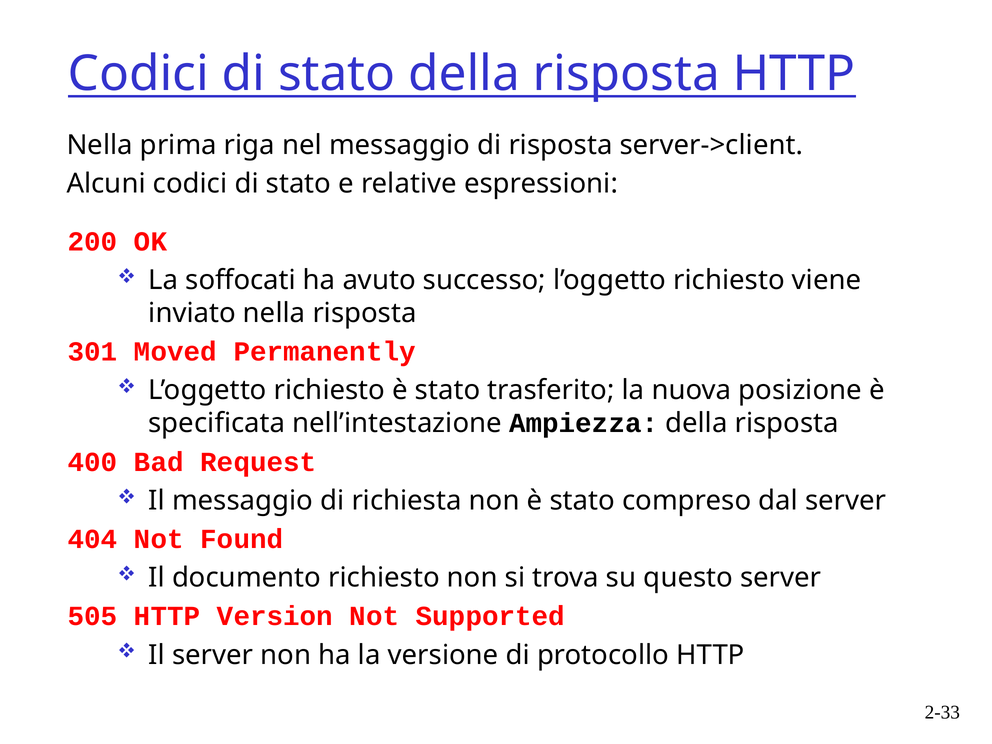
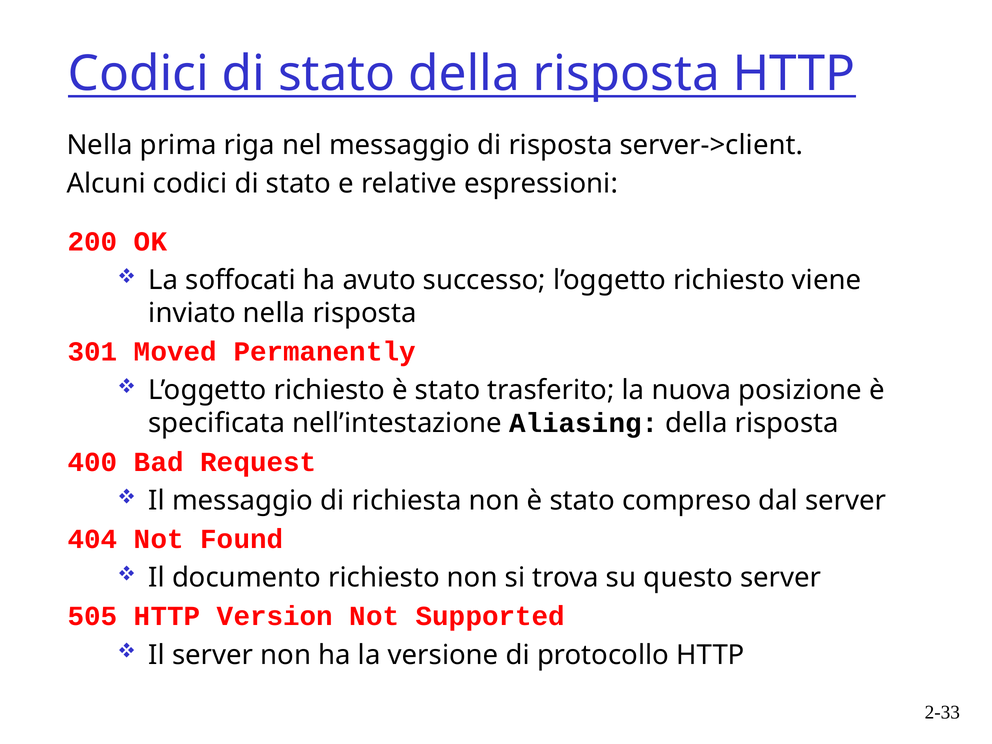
Ampiezza: Ampiezza -> Aliasing (584, 423)
